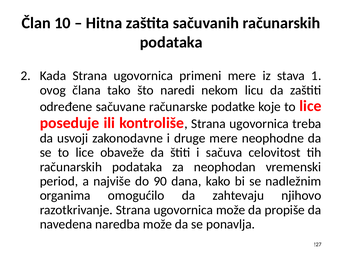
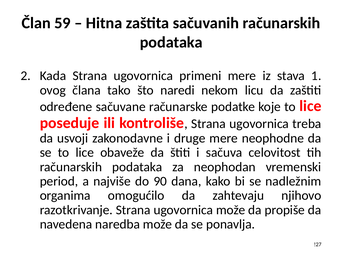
10: 10 -> 59 (62, 23)
